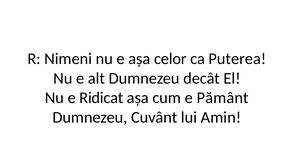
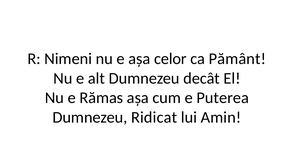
Puterea: Puterea -> Pământ (237, 59)
Ridicat: Ridicat -> Rămas (101, 98)
Pământ: Pământ -> Puterea (223, 98)
Cuvânt: Cuvânt -> Ridicat (154, 118)
